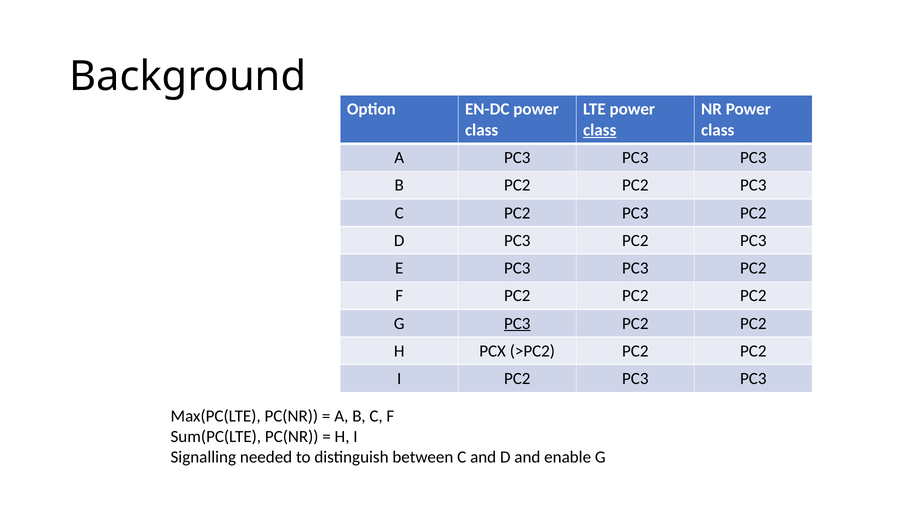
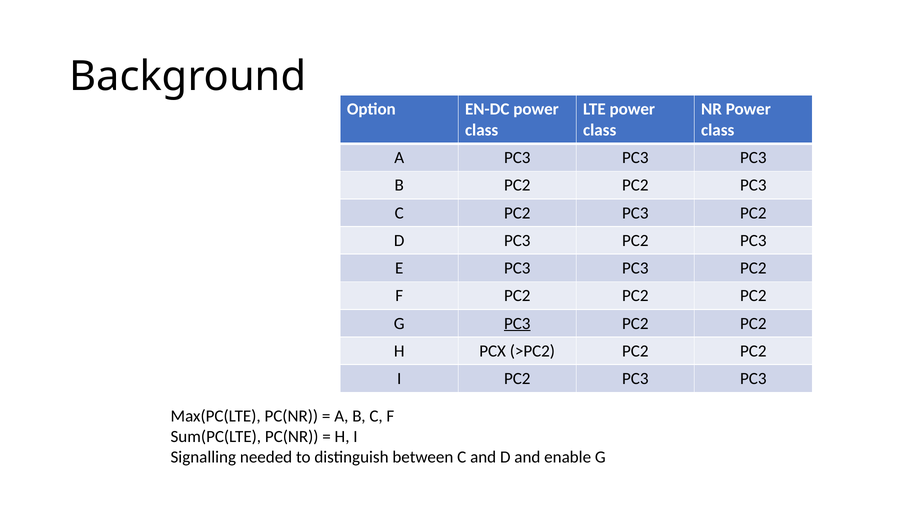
class underline: present -> none (600, 130)
